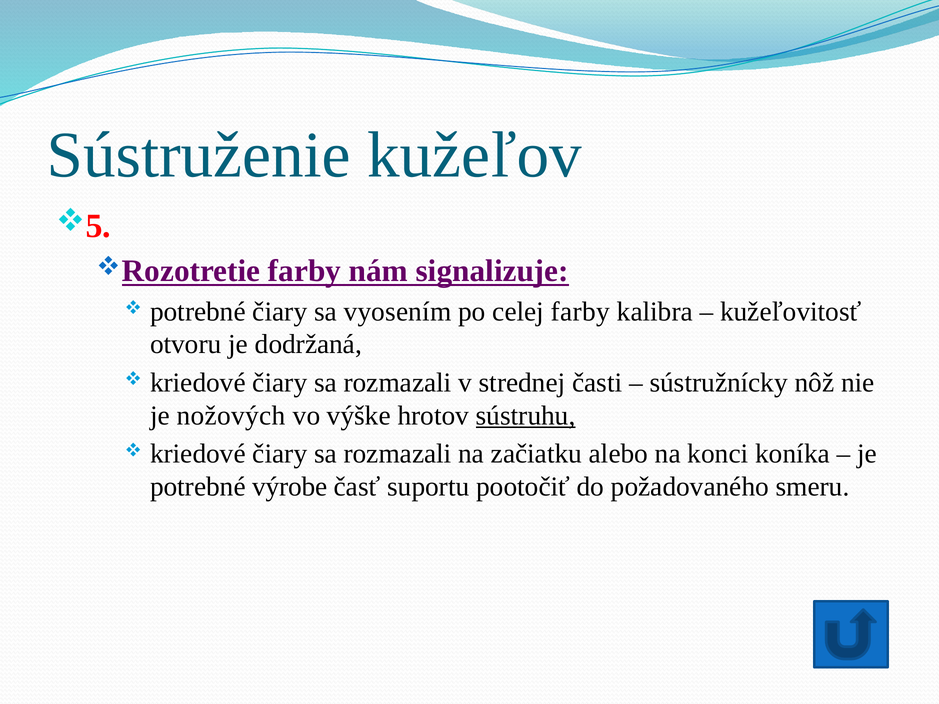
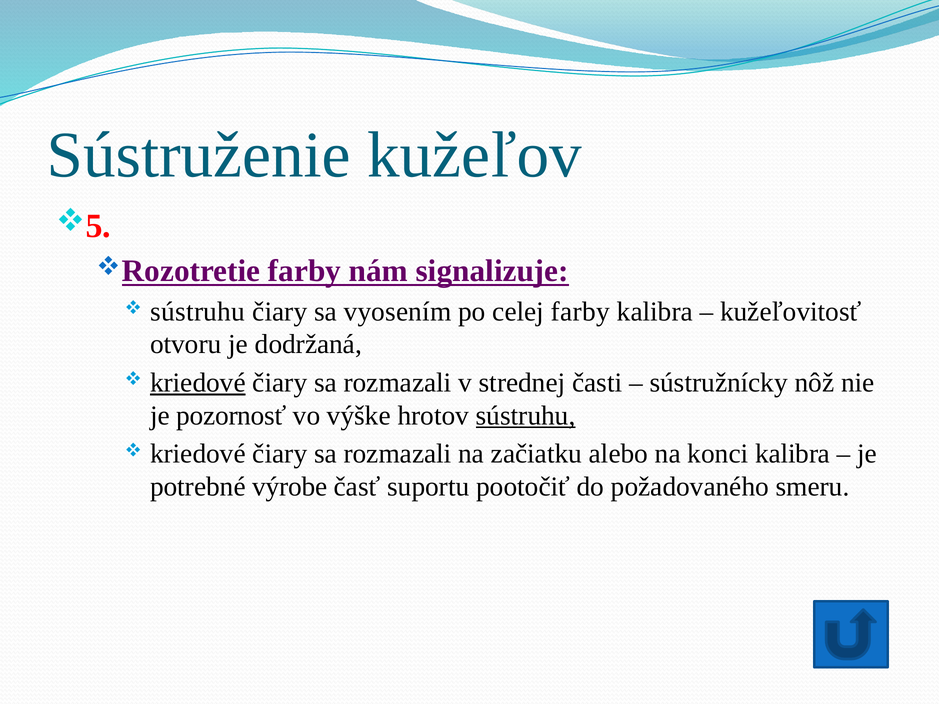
potrebné: potrebné -> sústruhu (198, 312)
kriedové underline: none -> present (198, 383)
nožových: nožových -> pozornosť (231, 416)
konci koníka: koníka -> kalibra (793, 454)
